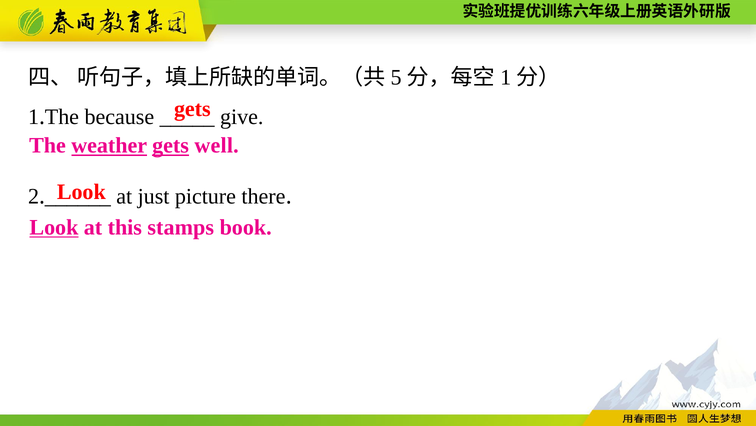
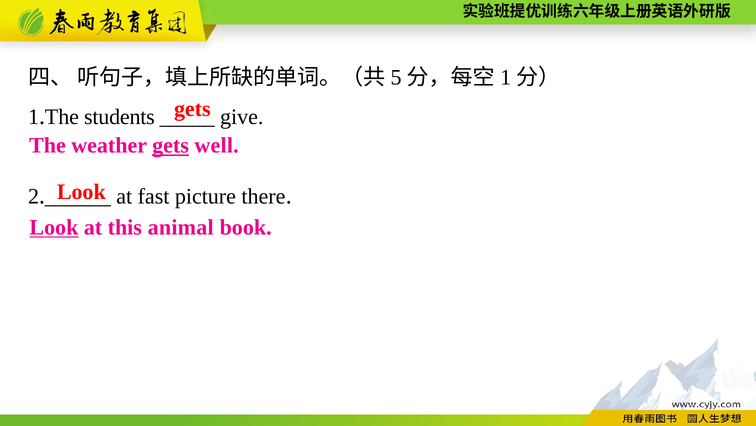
because: because -> students (119, 117)
weather underline: present -> none (109, 145)
just: just -> fast (154, 196)
stamps: stamps -> animal (181, 227)
